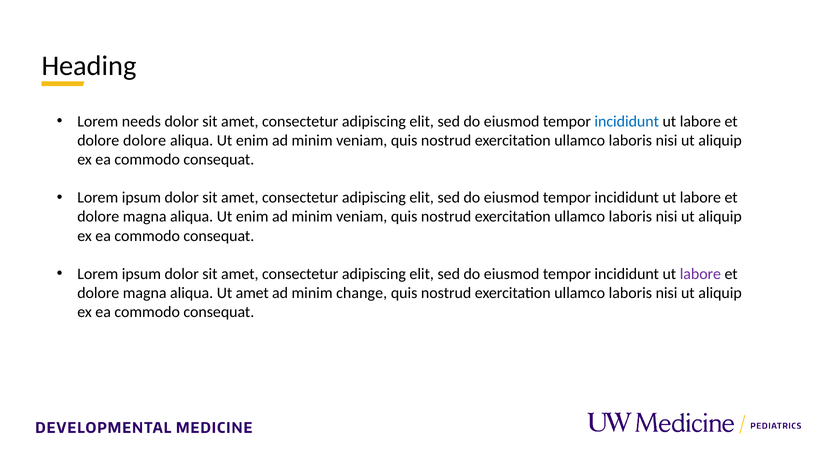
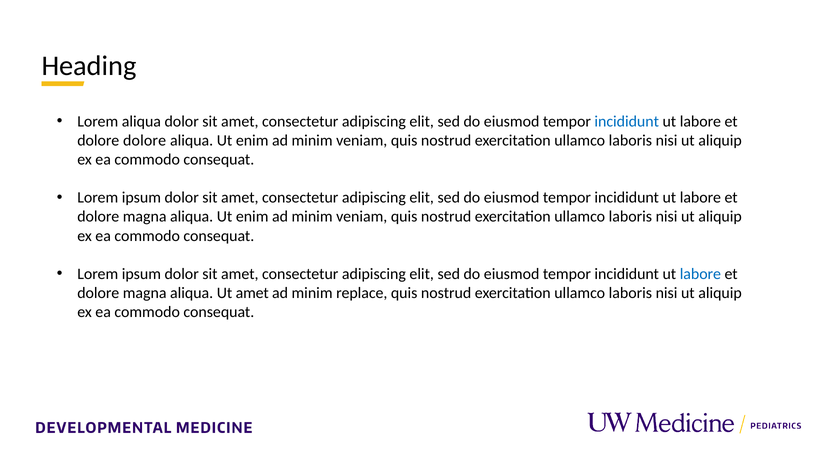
Lorem needs: needs -> aliqua (141, 121)
labore colour: purple -> blue (700, 274)
change: change -> replace (362, 293)
